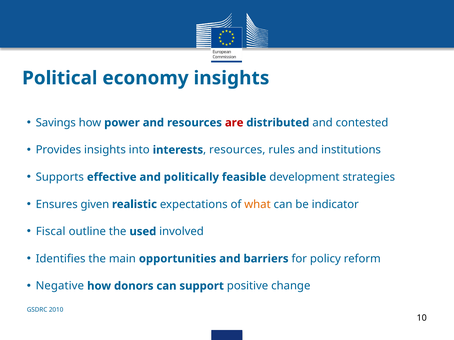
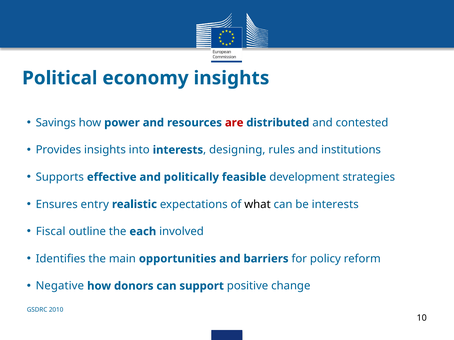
resources: resources -> designing (237, 150)
given: given -> entry (95, 205)
what colour: orange -> black (257, 205)
be indicator: indicator -> interests (335, 205)
used: used -> each (143, 232)
